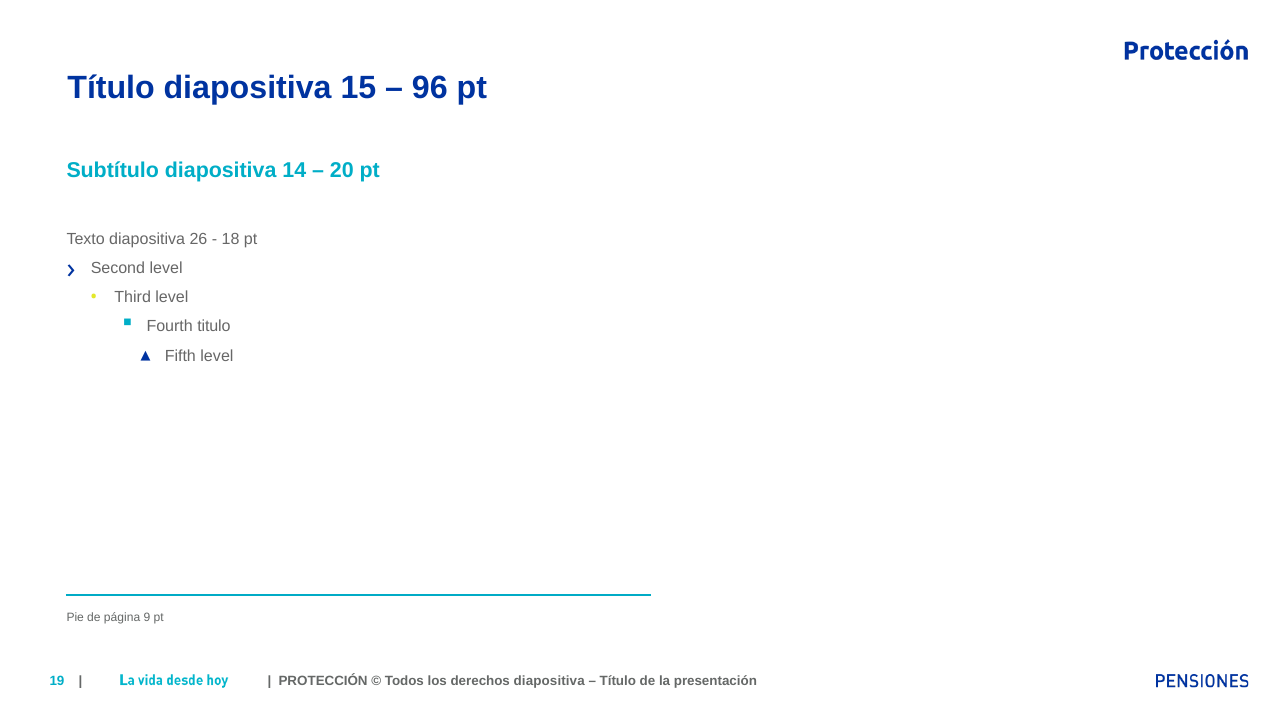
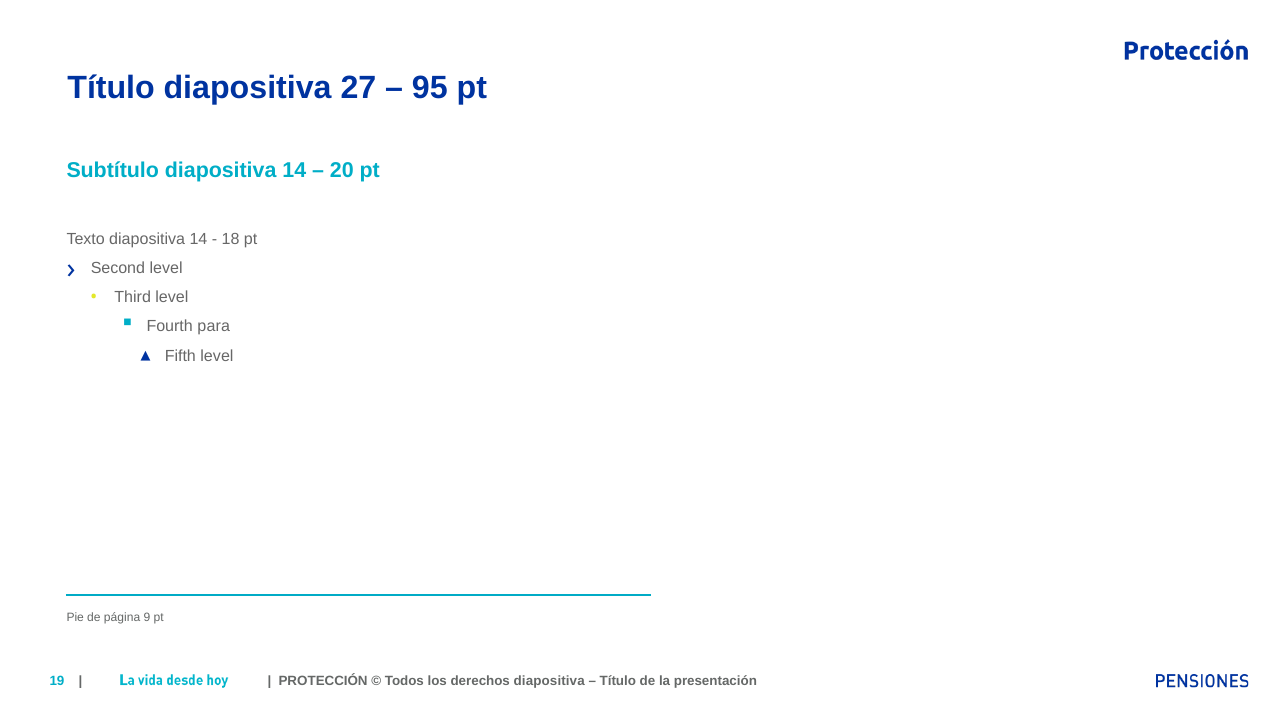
15: 15 -> 27 (358, 88)
96: 96 -> 95 (430, 88)
Texto diapositiva 26: 26 -> 14 (199, 239)
titulo: titulo -> para (214, 326)
